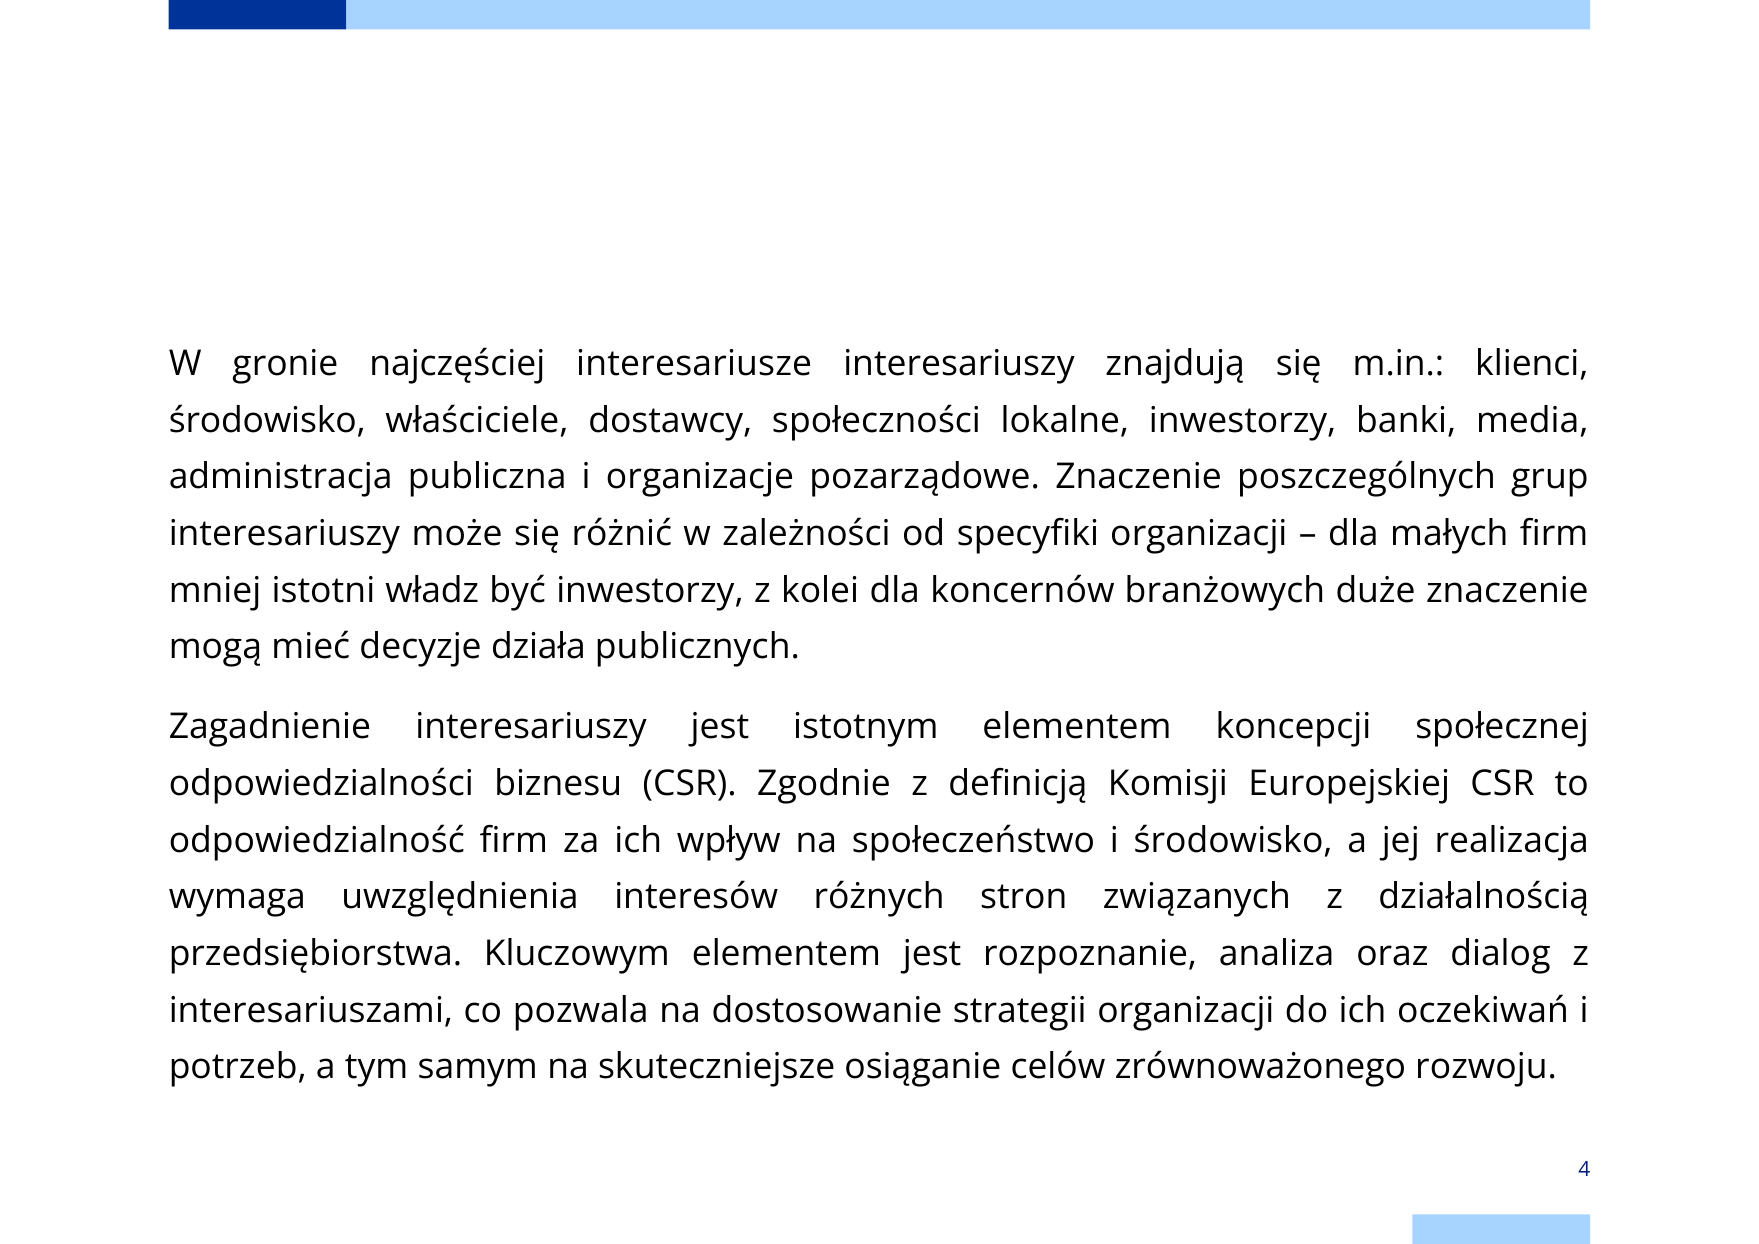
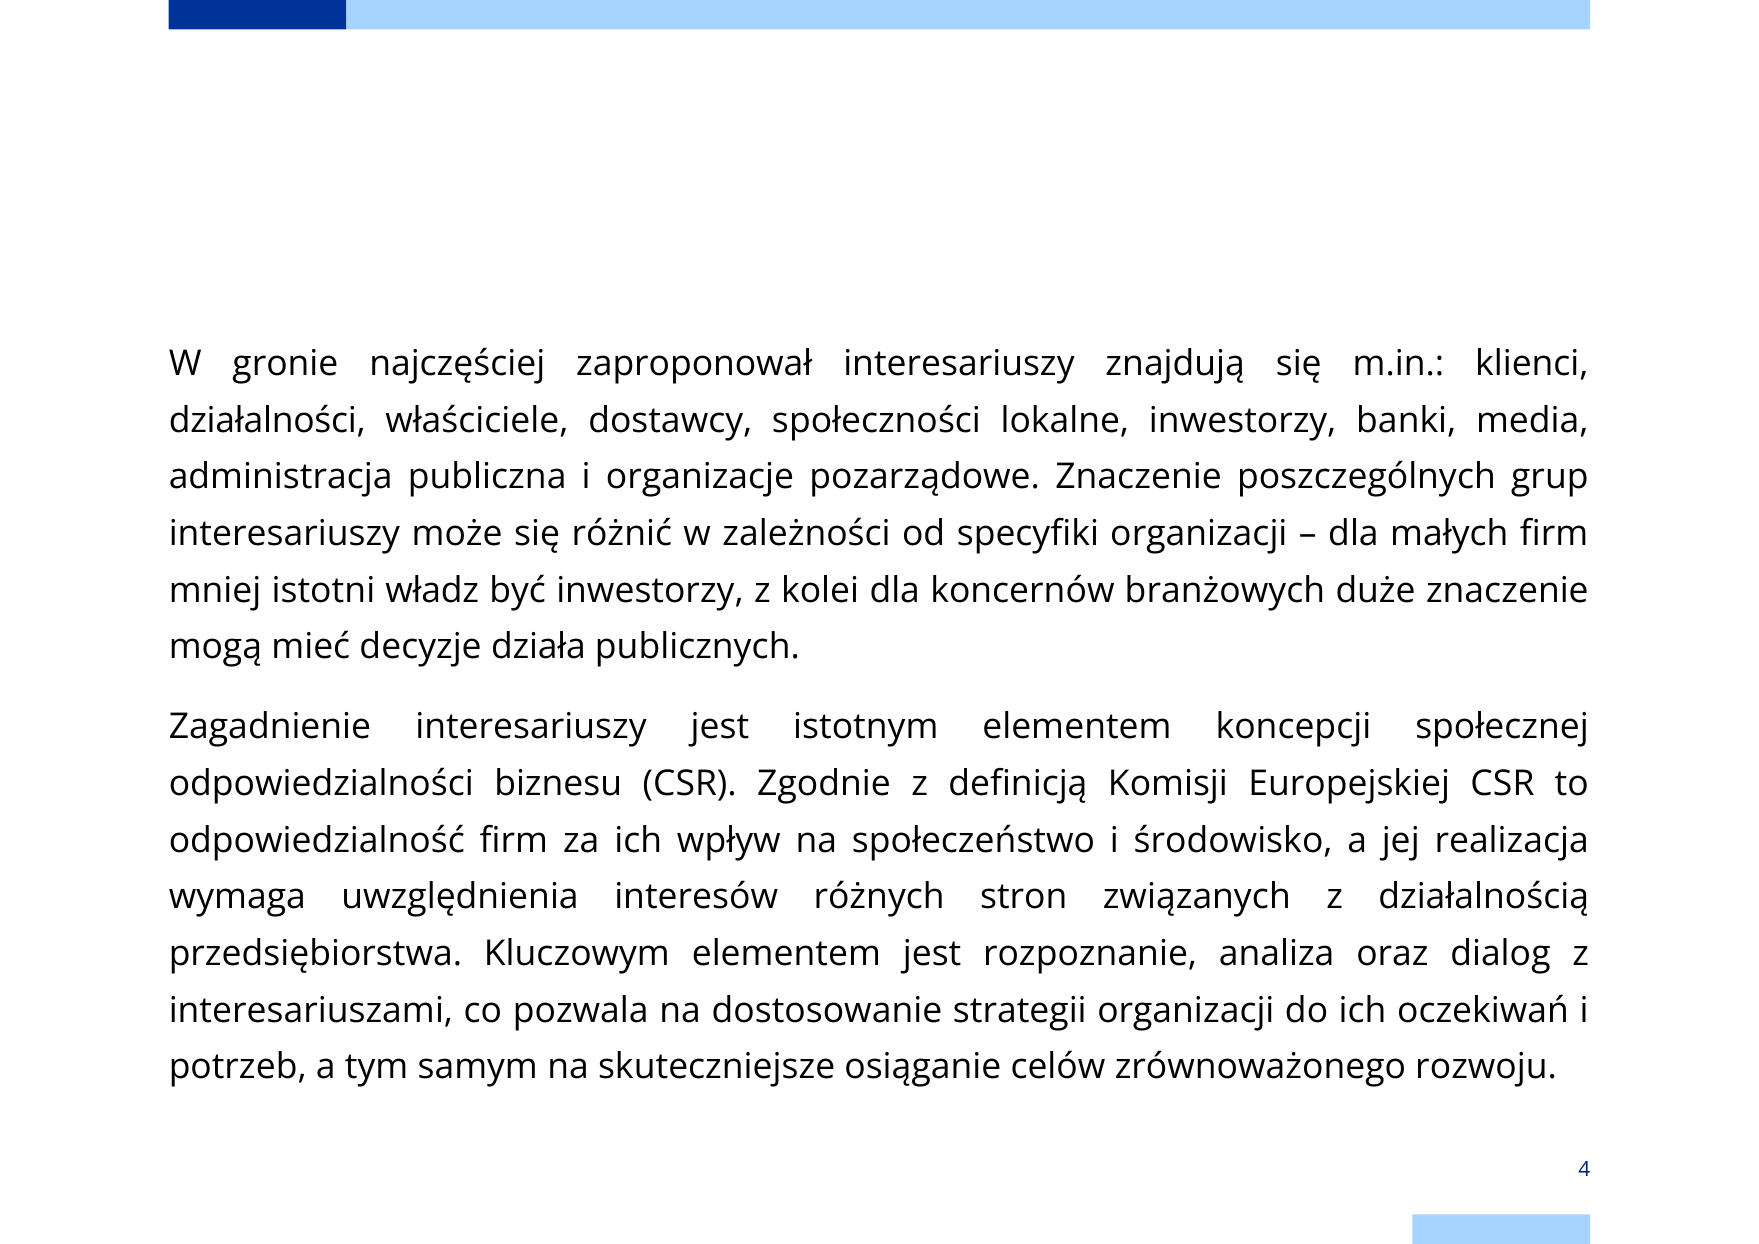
interesariusze: interesariusze -> zaproponował (694, 364)
środowisko: środowisko -> działalności (267, 420)
